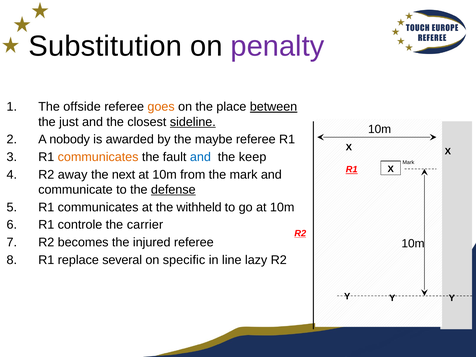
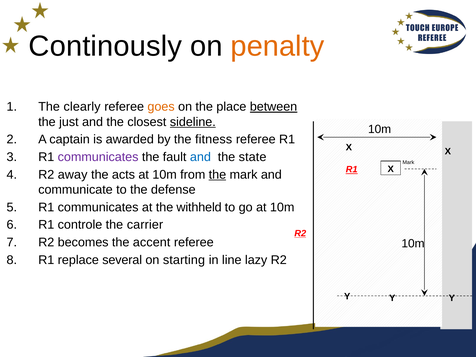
Substitution: Substitution -> Continously (105, 46)
penalty colour: purple -> orange (277, 46)
offside: offside -> clearly (82, 107)
nobody: nobody -> captain (70, 139)
maybe: maybe -> fitness (214, 139)
communicates colour: orange -> purple (98, 157)
keep: keep -> state (253, 157)
next: next -> acts (123, 175)
the underline: none -> present (217, 175)
defense underline: present -> none (173, 190)
injured: injured -> accent (152, 242)
specific: specific -> starting (184, 260)
